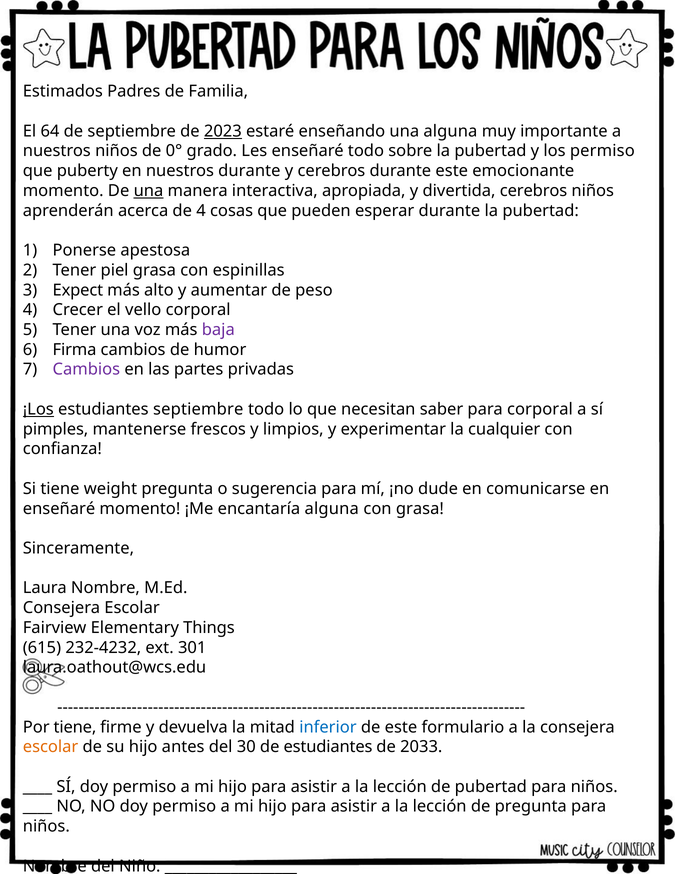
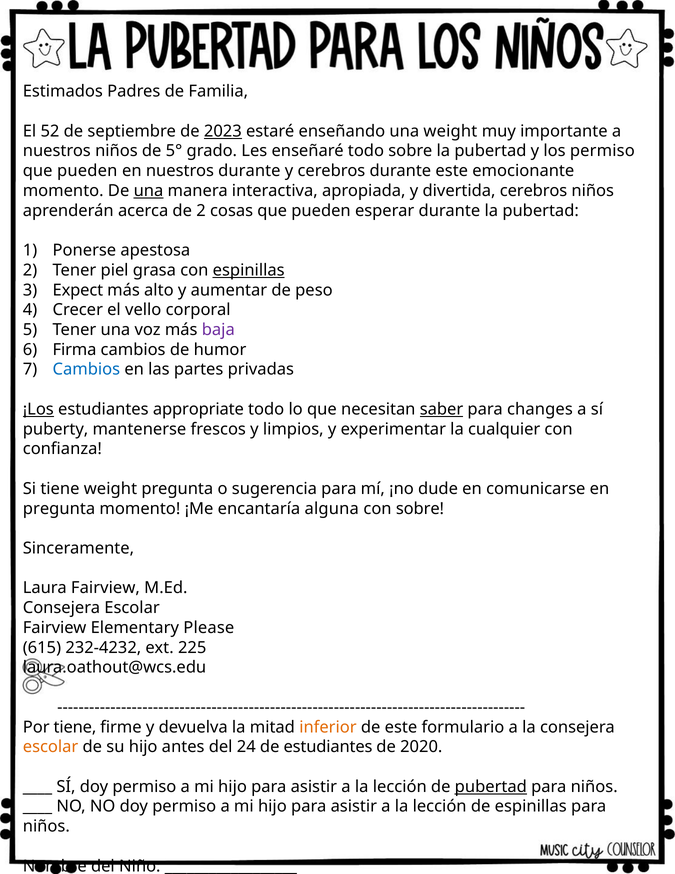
64: 64 -> 52 (50, 131)
una alguna: alguna -> weight (450, 131)
0°: 0° -> 5° (174, 151)
puberty: puberty -> pueden (87, 171)
de 4: 4 -> 2 (201, 210)
espinillas underline: none -> present (249, 270)
Cambios colour: purple -> blue (86, 369)
estudiantes septiembre: septiembre -> appropriate (198, 409)
saber underline: none -> present (442, 409)
para corporal: corporal -> changes (540, 409)
pimples: pimples -> puberty (56, 429)
enseñaré: enseñaré -> pregunta (59, 508)
con grasa: grasa -> sobre (420, 508)
Laura Nombre: Nombre -> Fairview (105, 588)
Things: Things -> Please (209, 627)
301: 301 -> 225 (192, 647)
inferior colour: blue -> orange (328, 727)
30: 30 -> 24 (246, 747)
2033: 2033 -> 2020 (421, 747)
pubertad underline: none -> present (491, 786)
de pregunta: pregunta -> espinillas (531, 806)
